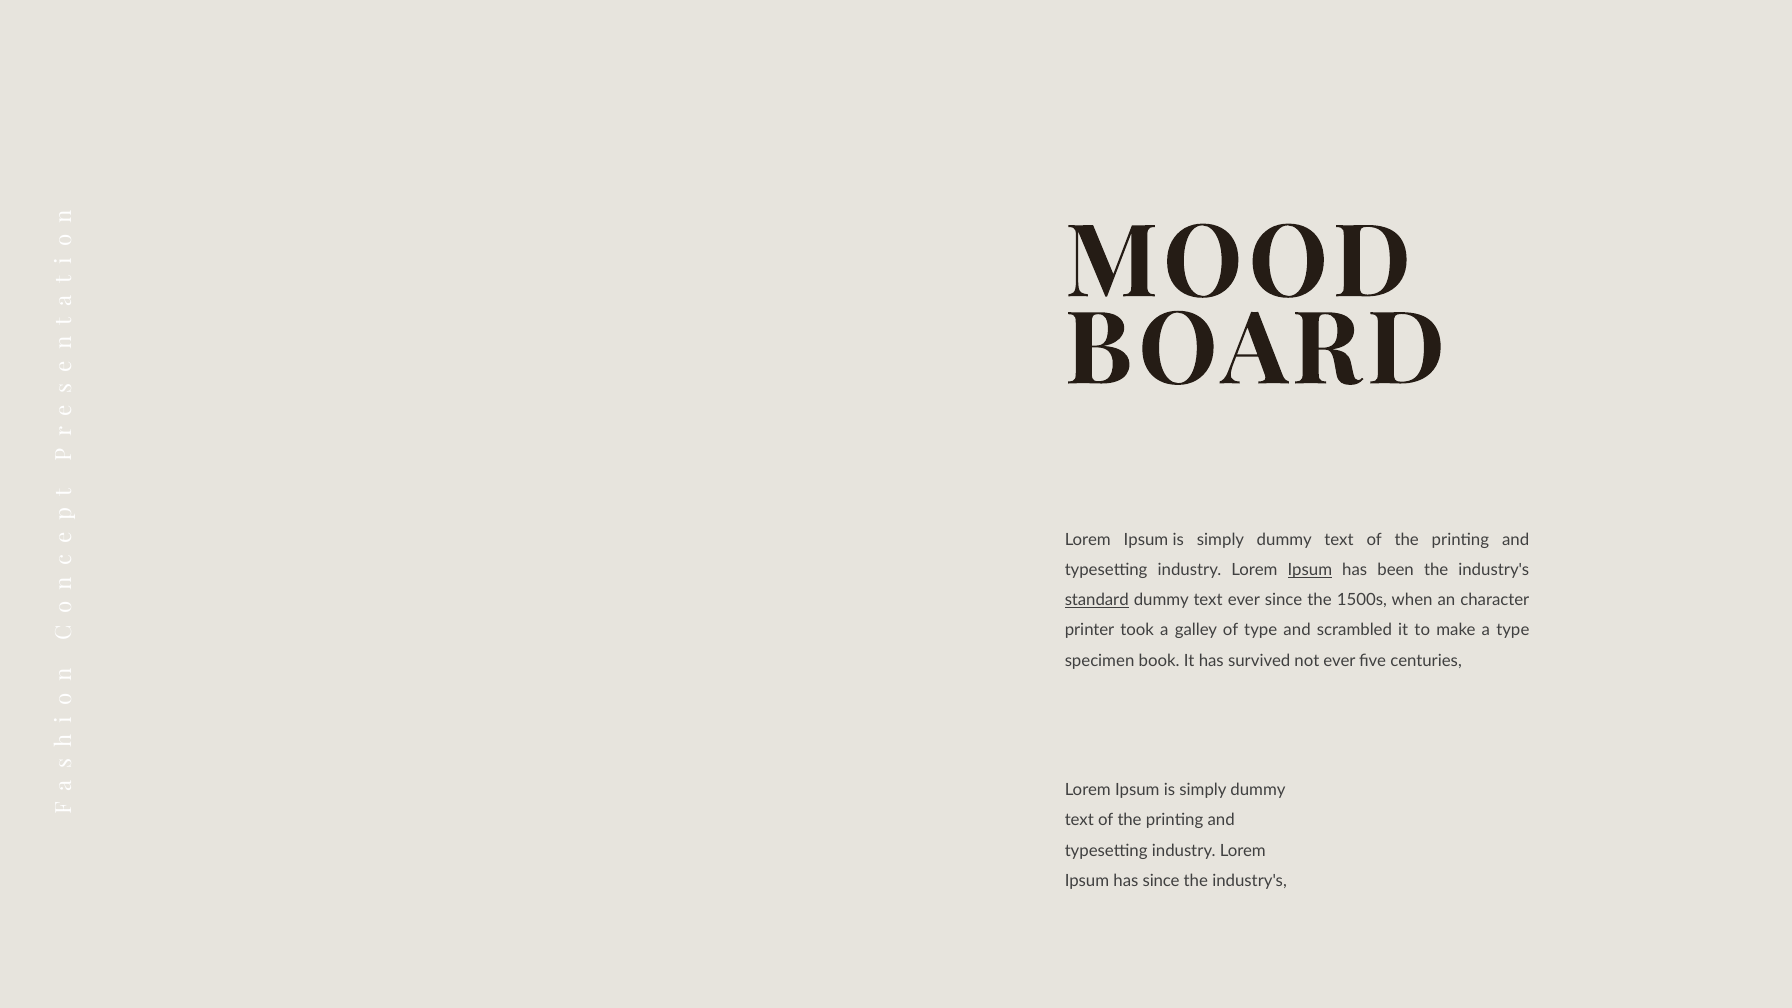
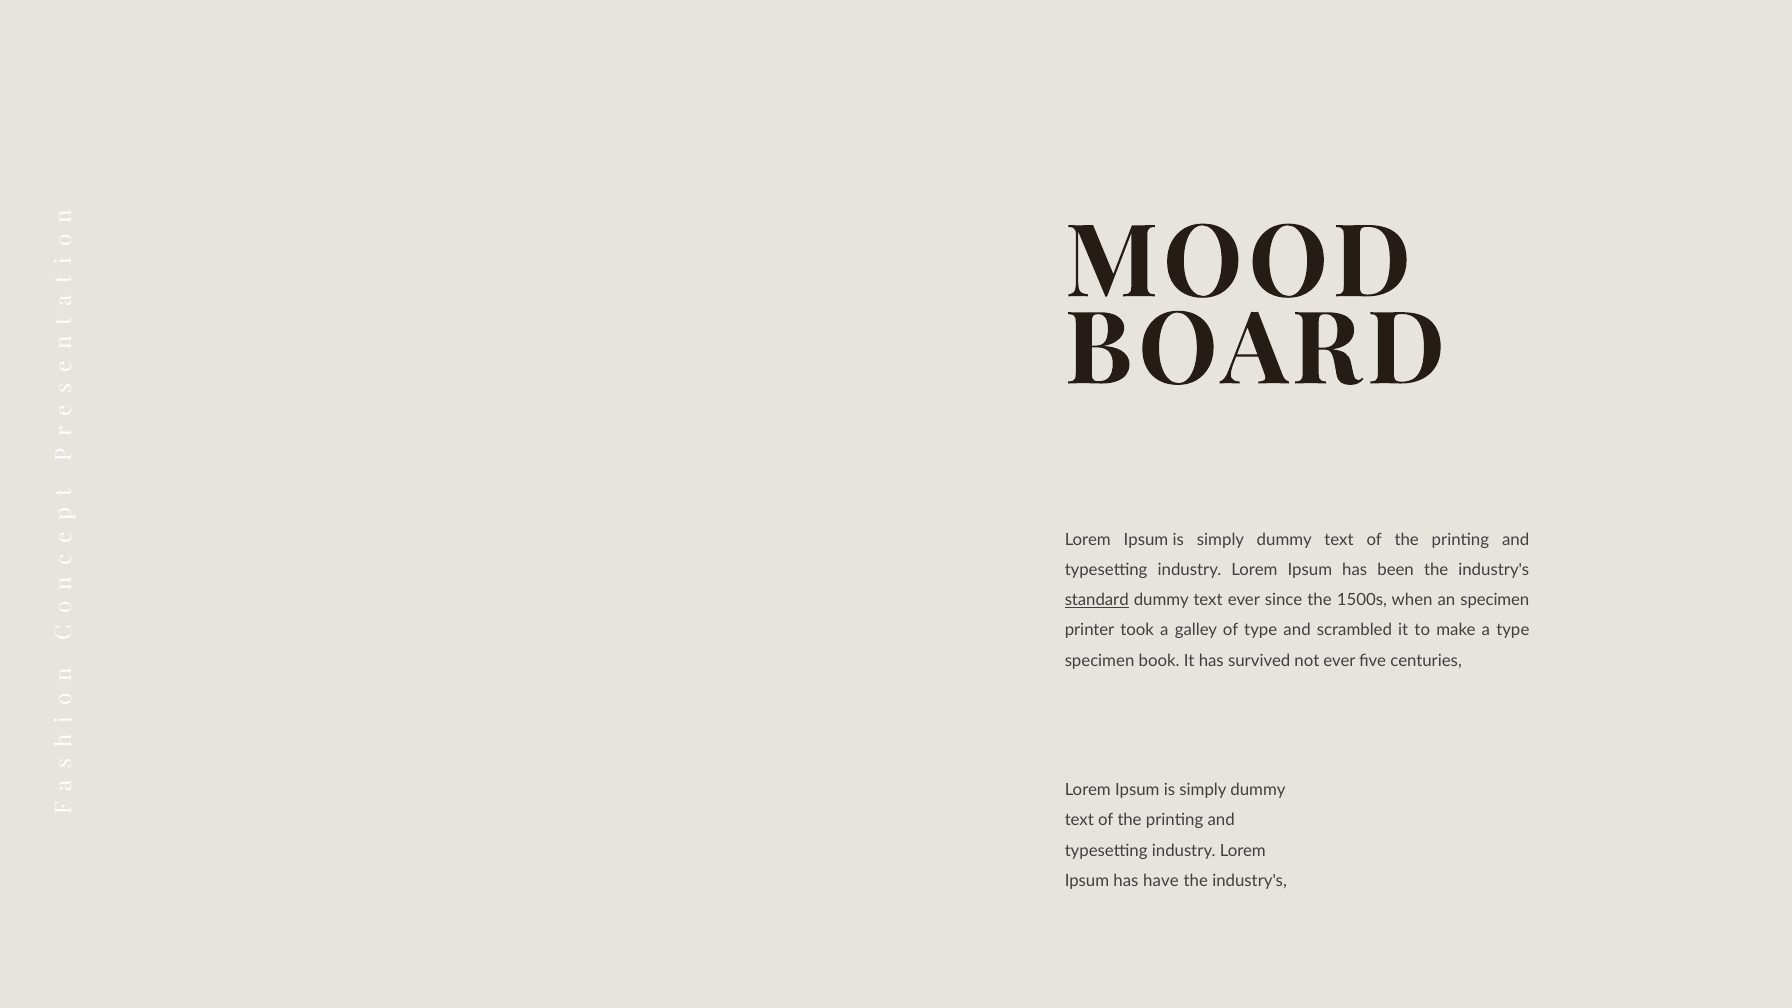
Ipsum underline: present -> none (1310, 570)
an character: character -> specimen (1495, 600)
has since: since -> have (1161, 881)
